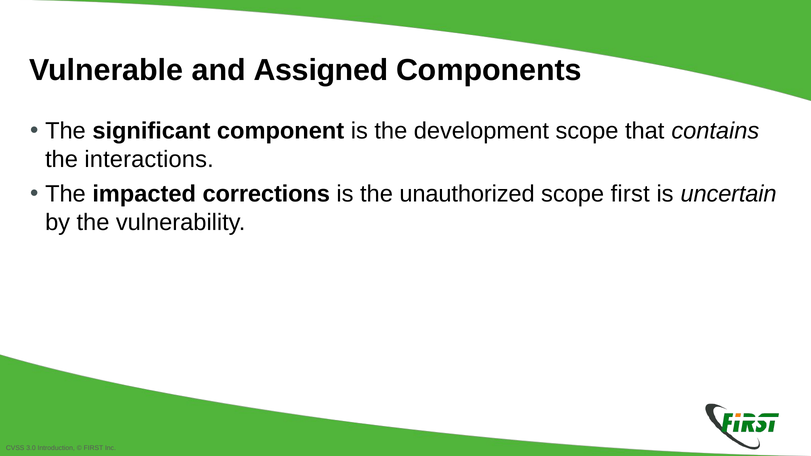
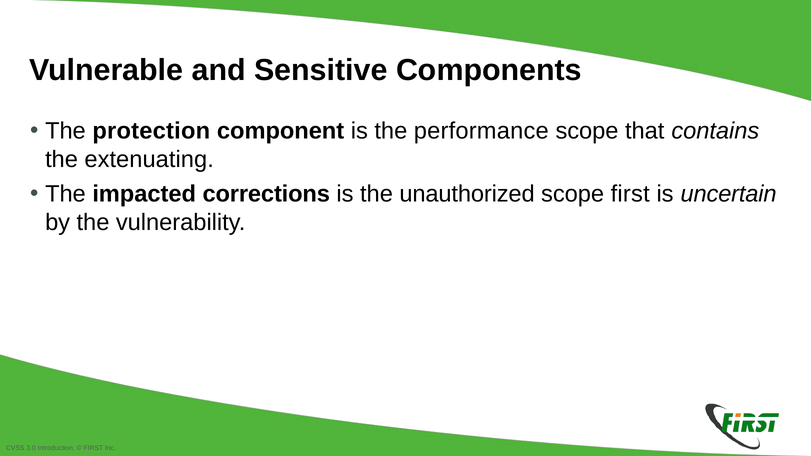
Assigned: Assigned -> Sensitive (321, 70)
significant: significant -> protection (151, 131)
development: development -> performance (481, 131)
interactions: interactions -> extenuating (149, 160)
